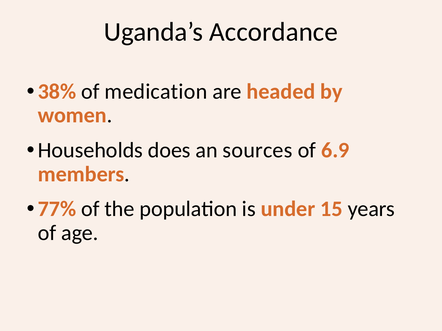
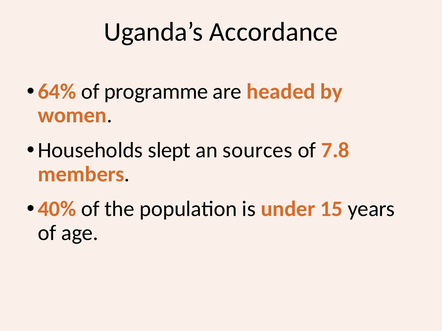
38%: 38% -> 64% (57, 92)
medication: medication -> programme (156, 92)
does: does -> slept (169, 150)
6.9: 6.9 -> 7.8 (335, 150)
77%: 77% -> 40% (57, 209)
